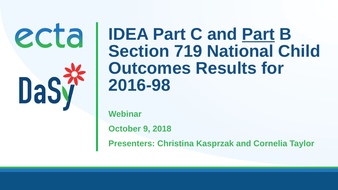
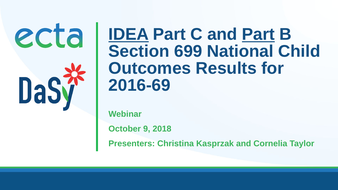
IDEA underline: none -> present (129, 34)
719: 719 -> 699 (188, 51)
2016-98: 2016-98 -> 2016-69 (139, 85)
